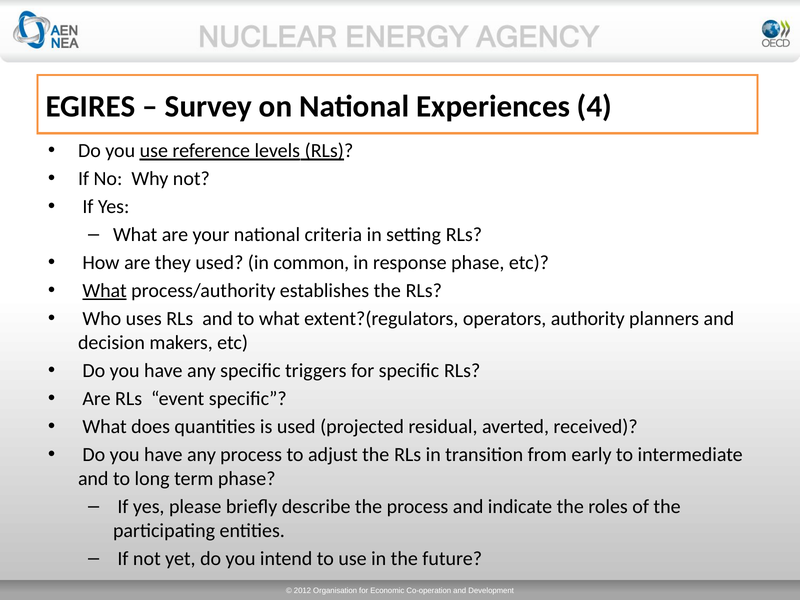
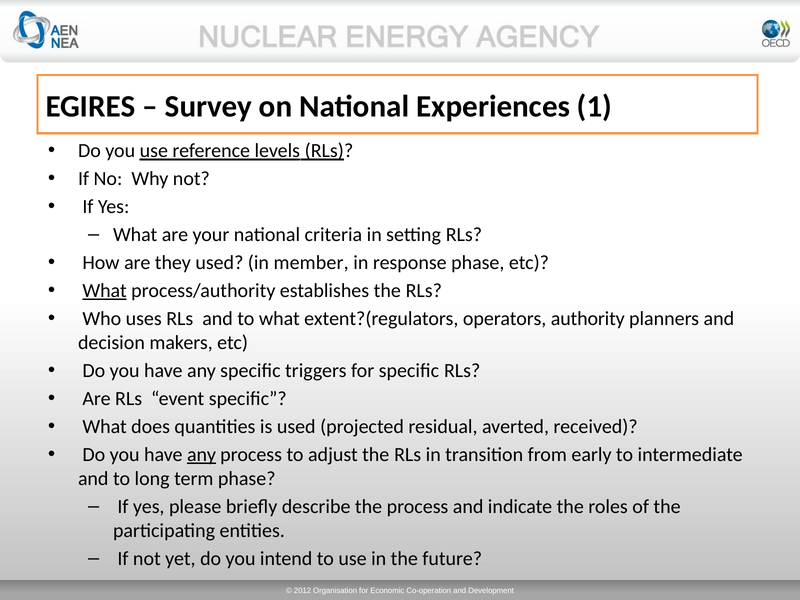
4: 4 -> 1 (595, 106)
common: common -> member (311, 263)
any underline: none -> present (202, 455)
